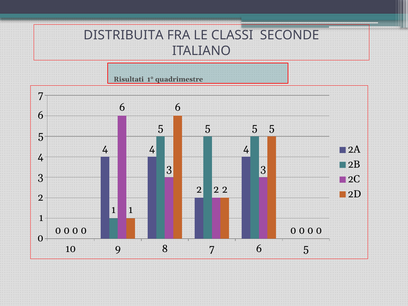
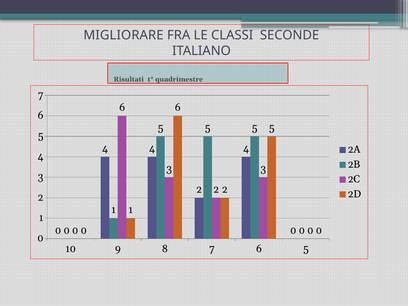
DISTRIBUITA: DISTRIBUITA -> MIGLIORARE (124, 35)
